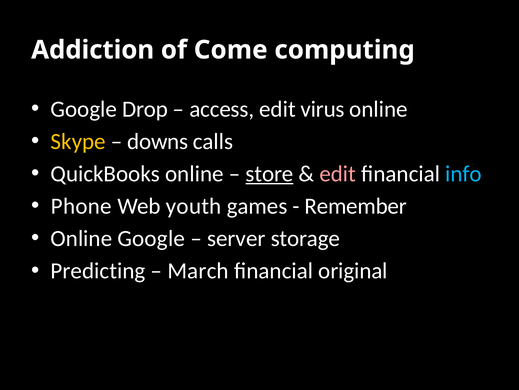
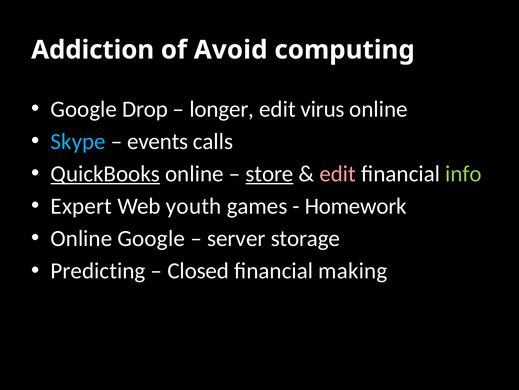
Come: Come -> Avoid (231, 50)
access: access -> longer (222, 109)
Skype colour: yellow -> light blue (78, 141)
downs: downs -> events (158, 141)
QuickBooks underline: none -> present (105, 173)
info colour: light blue -> light green (463, 173)
Phone: Phone -> Expert (81, 206)
Remember: Remember -> Homework (356, 206)
March: March -> Closed (198, 270)
original: original -> making (353, 270)
